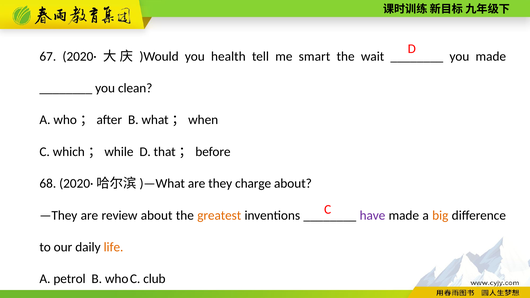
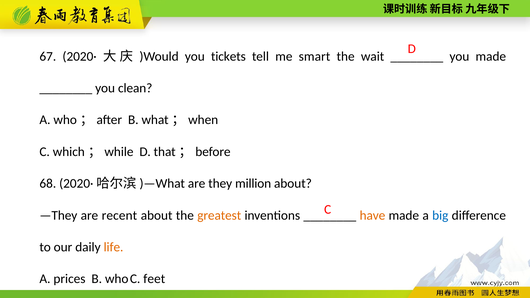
health: health -> tickets (228, 56)
charge: charge -> million (253, 184)
review: review -> recent (119, 215)
have colour: purple -> orange (372, 215)
big colour: orange -> blue (440, 215)
petrol: petrol -> prices (69, 279)
club: club -> feet (154, 279)
